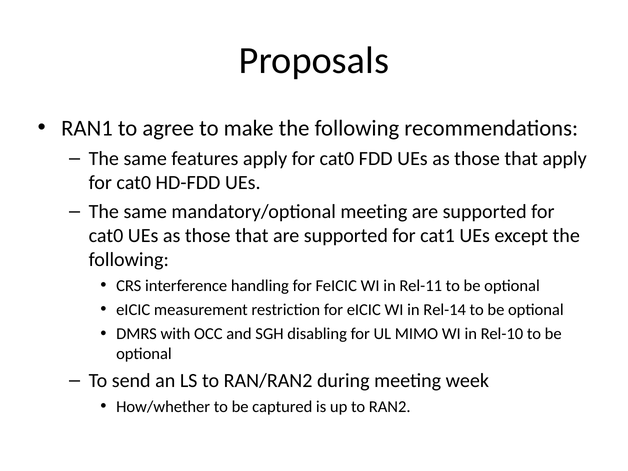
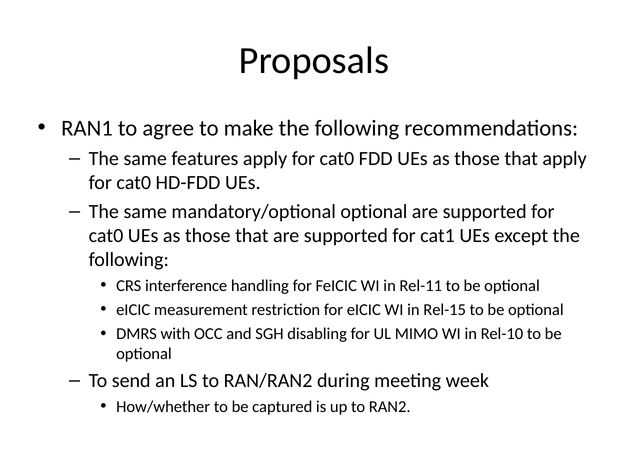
mandatory/optional meeting: meeting -> optional (374, 212)
Rel-14: Rel-14 -> Rel-15 (445, 310)
